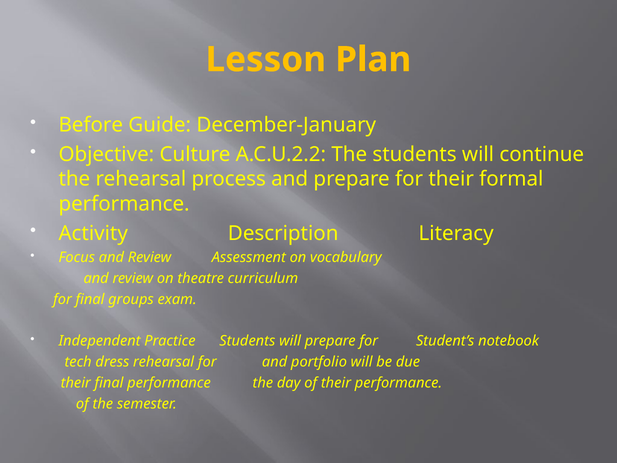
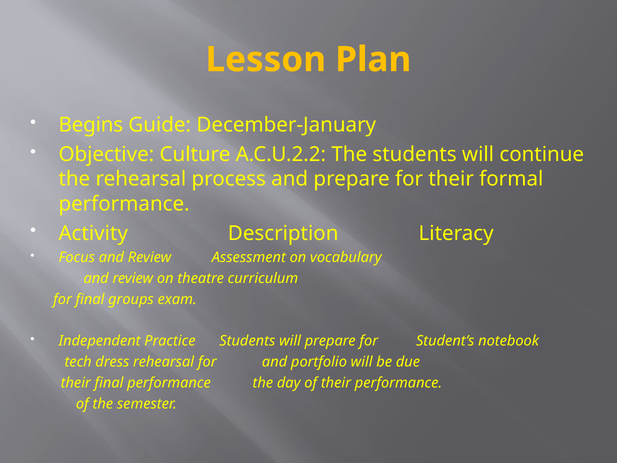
Before: Before -> Begins (91, 125)
